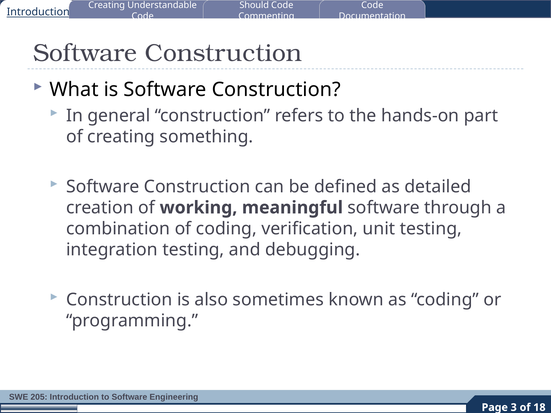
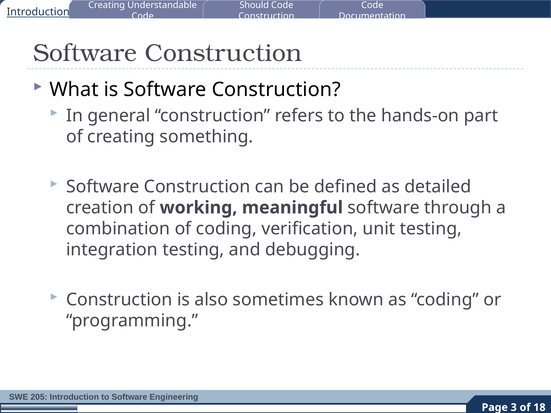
Commenting: Commenting -> Construction (266, 16)
